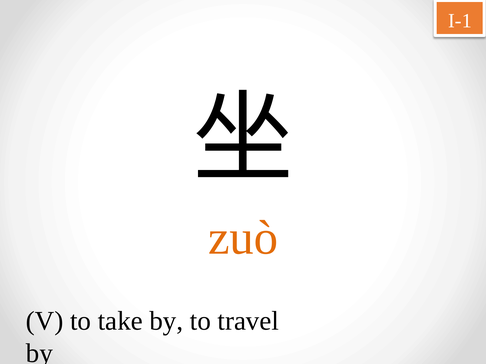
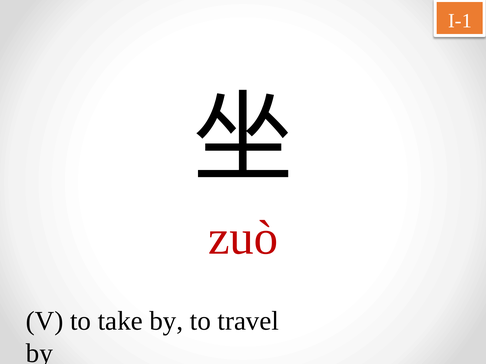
zuò colour: orange -> red (243, 238)
